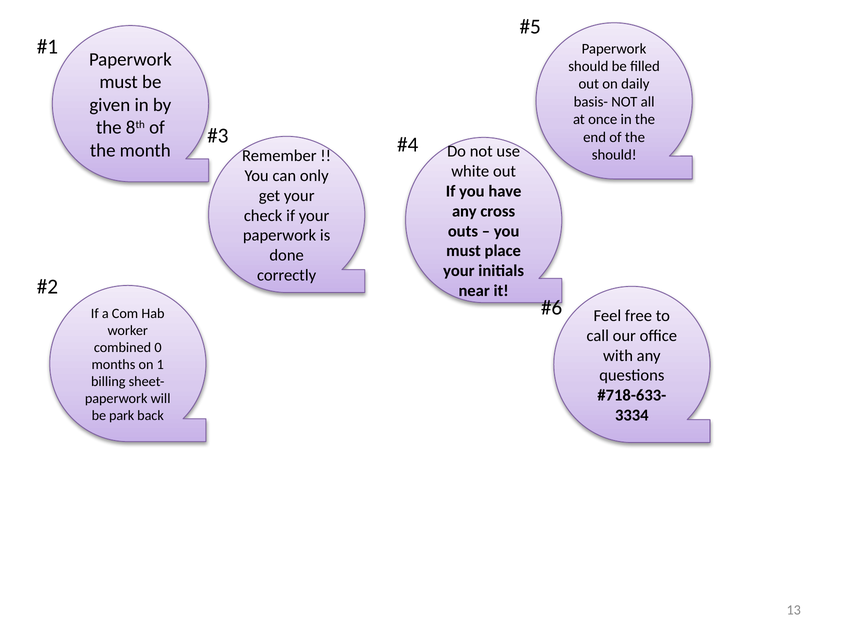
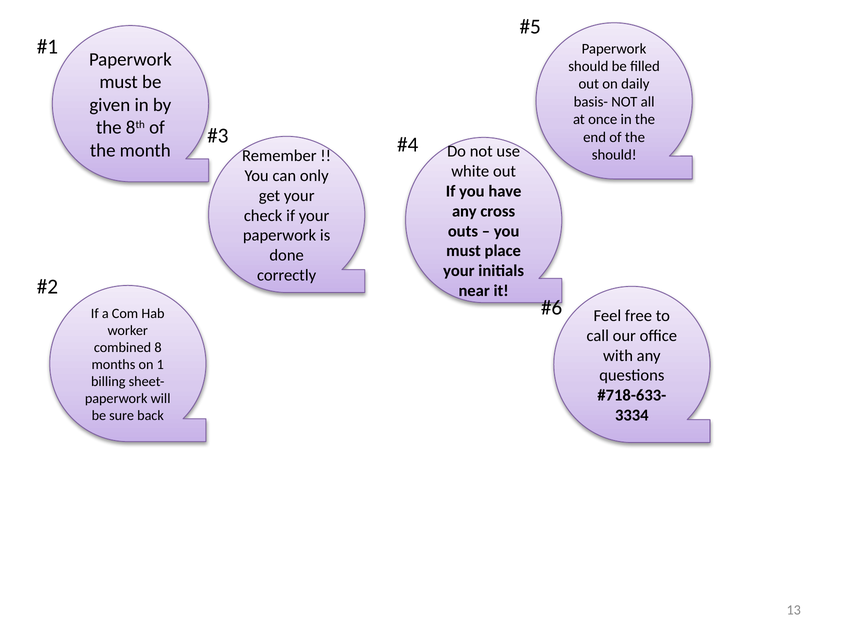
0: 0 -> 8 (158, 347)
park: park -> sure (122, 416)
